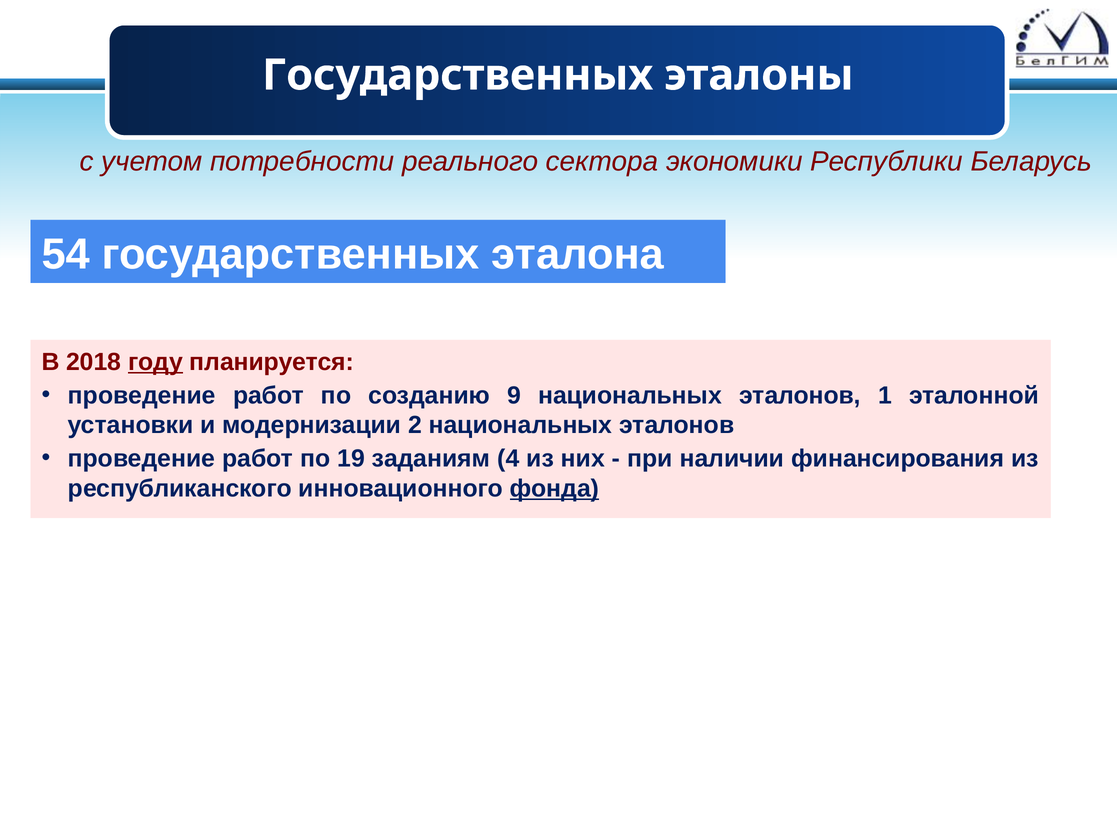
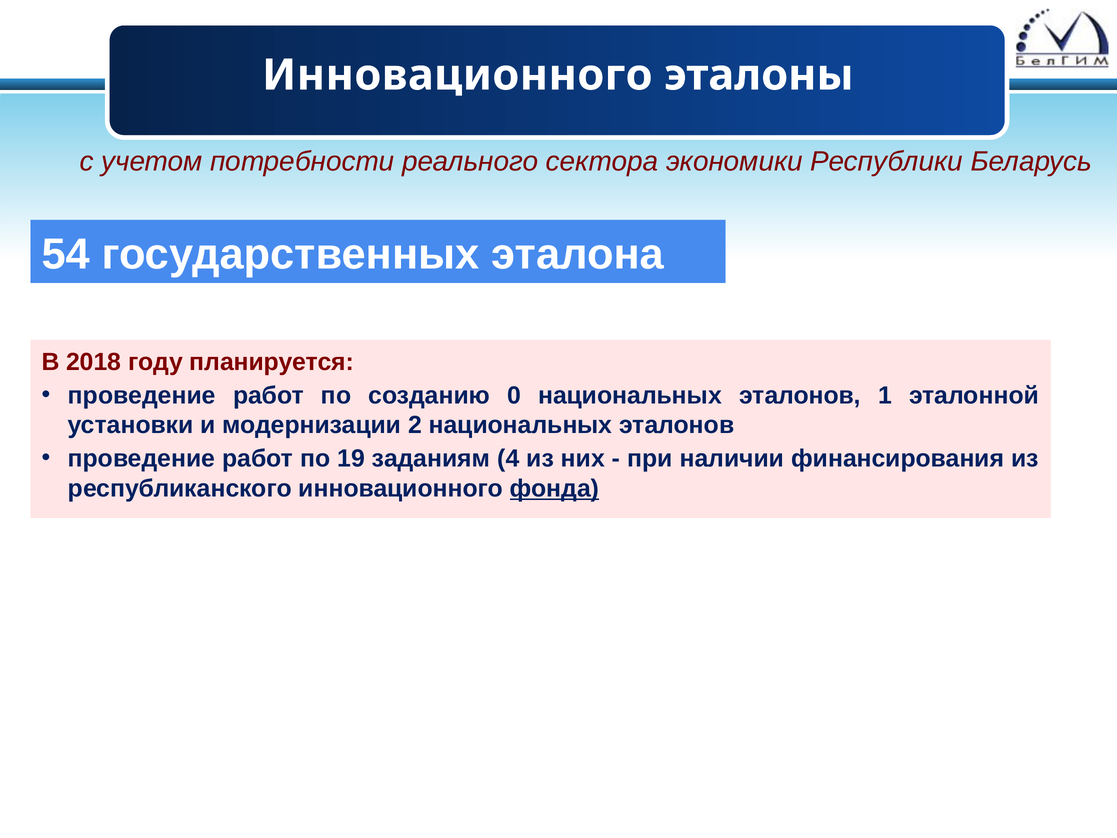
Государственных: Государственных -> Инновационного (457, 75)
году underline: present -> none (155, 362)
9: 9 -> 0 (514, 395)
